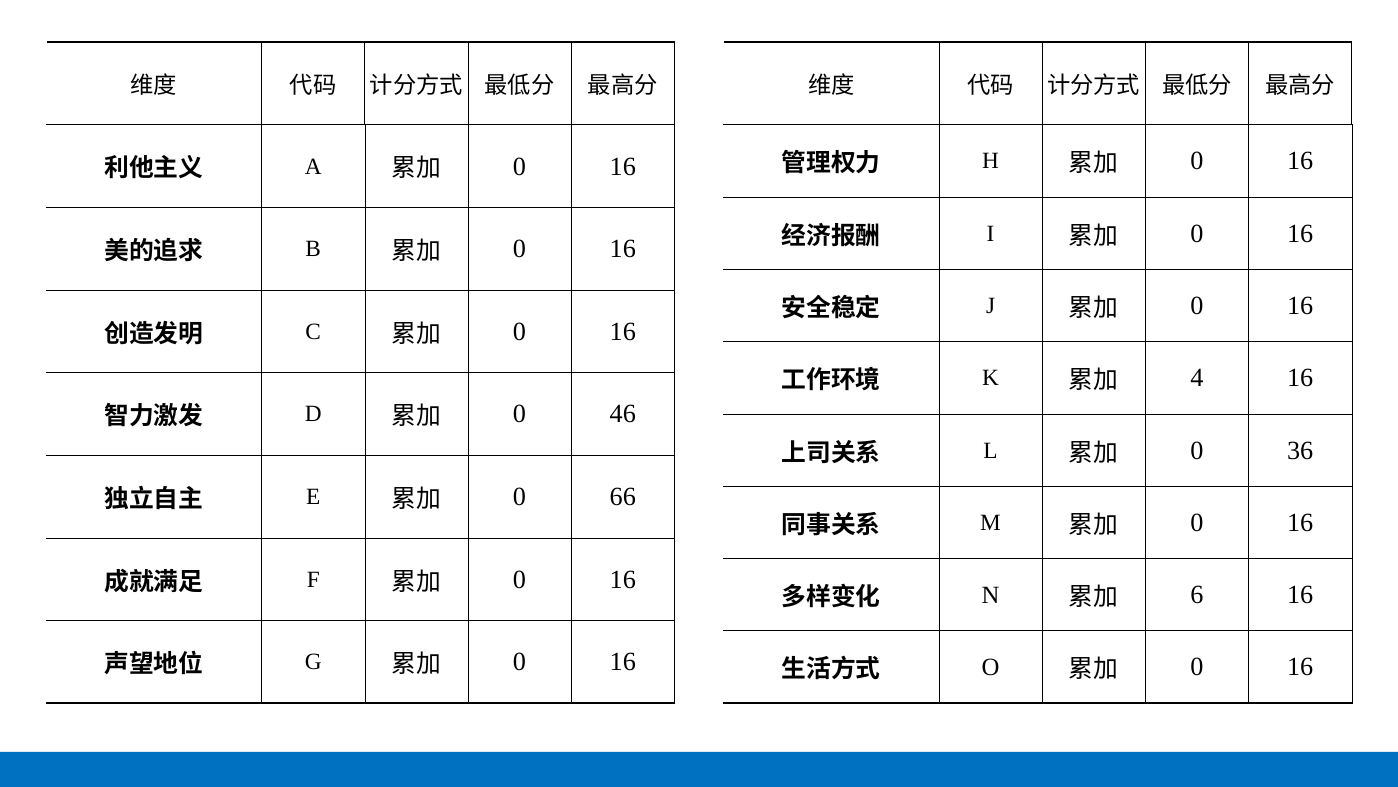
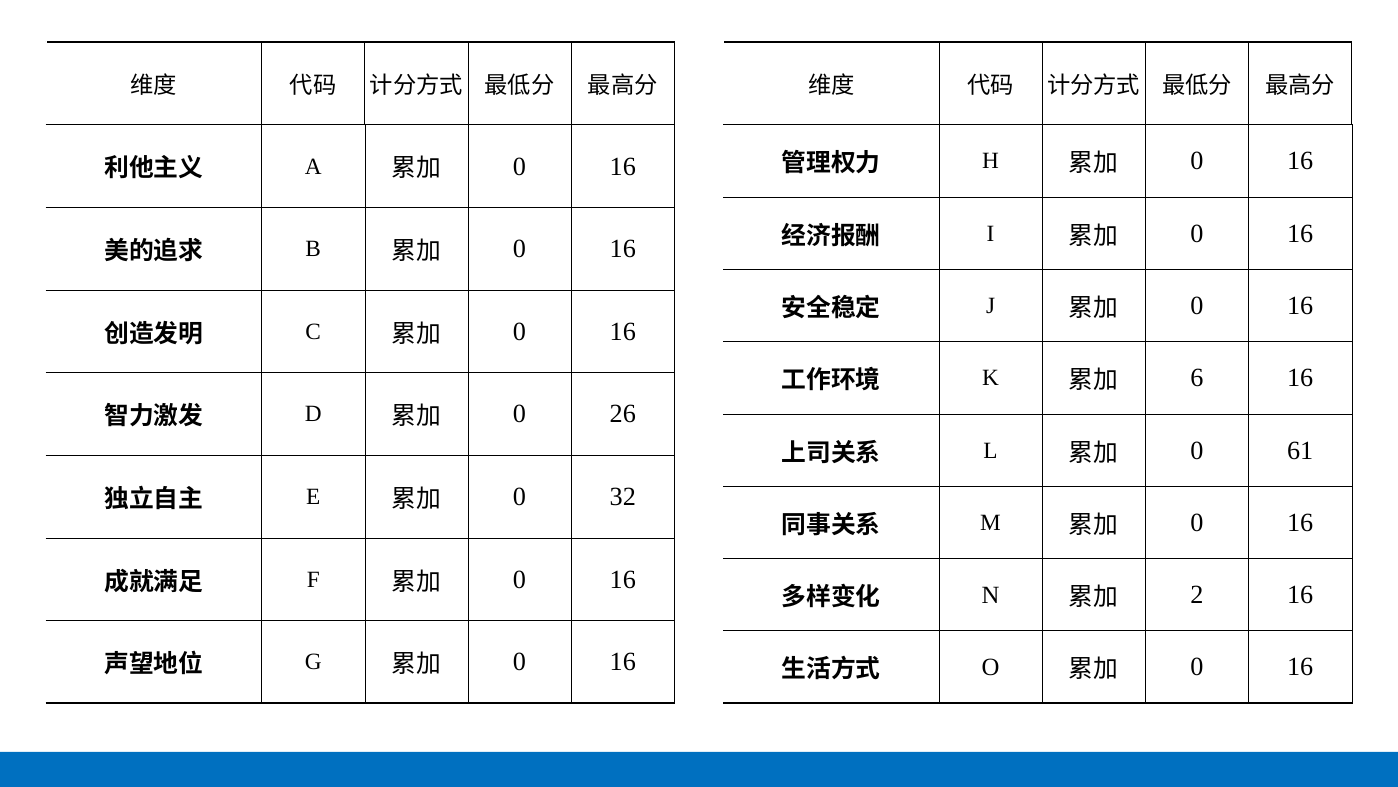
4: 4 -> 6 (1197, 378)
46: 46 -> 26 (623, 414)
36: 36 -> 61 (1300, 450)
66: 66 -> 32 (623, 496)
6: 6 -> 2 (1197, 595)
